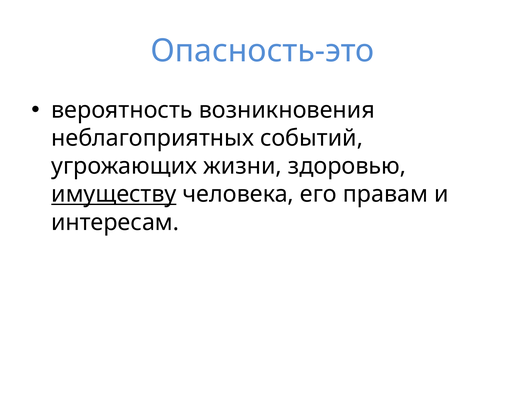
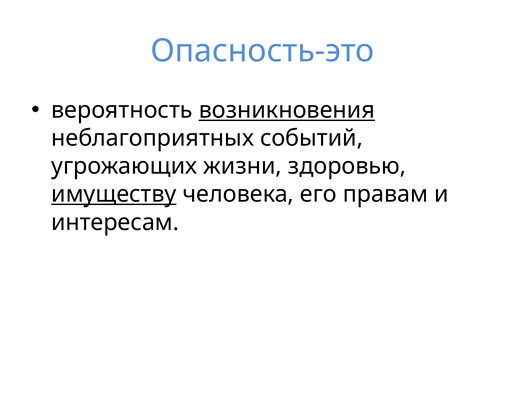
возникновения underline: none -> present (287, 110)
